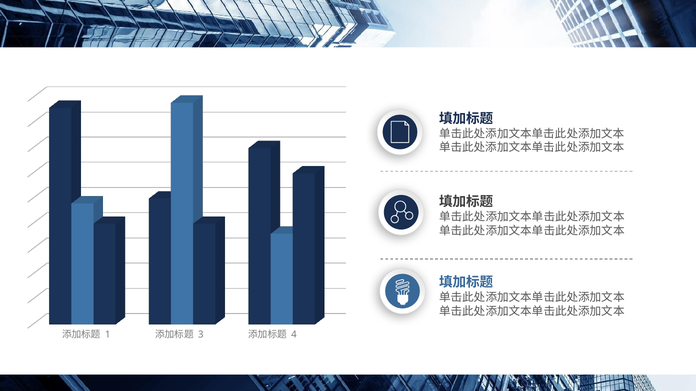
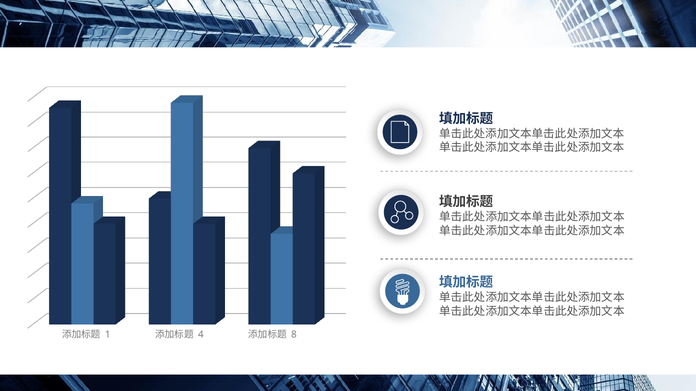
3: 3 -> 4 (201, 335)
4: 4 -> 8 (294, 335)
